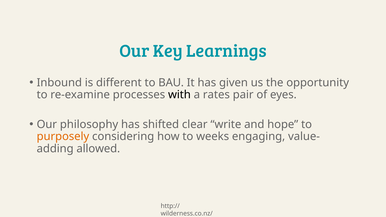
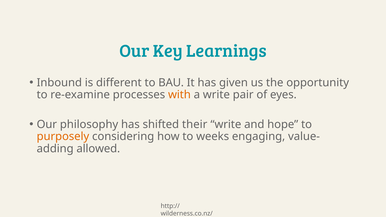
with colour: black -> orange (179, 95)
a rates: rates -> write (216, 95)
clear: clear -> their (195, 124)
